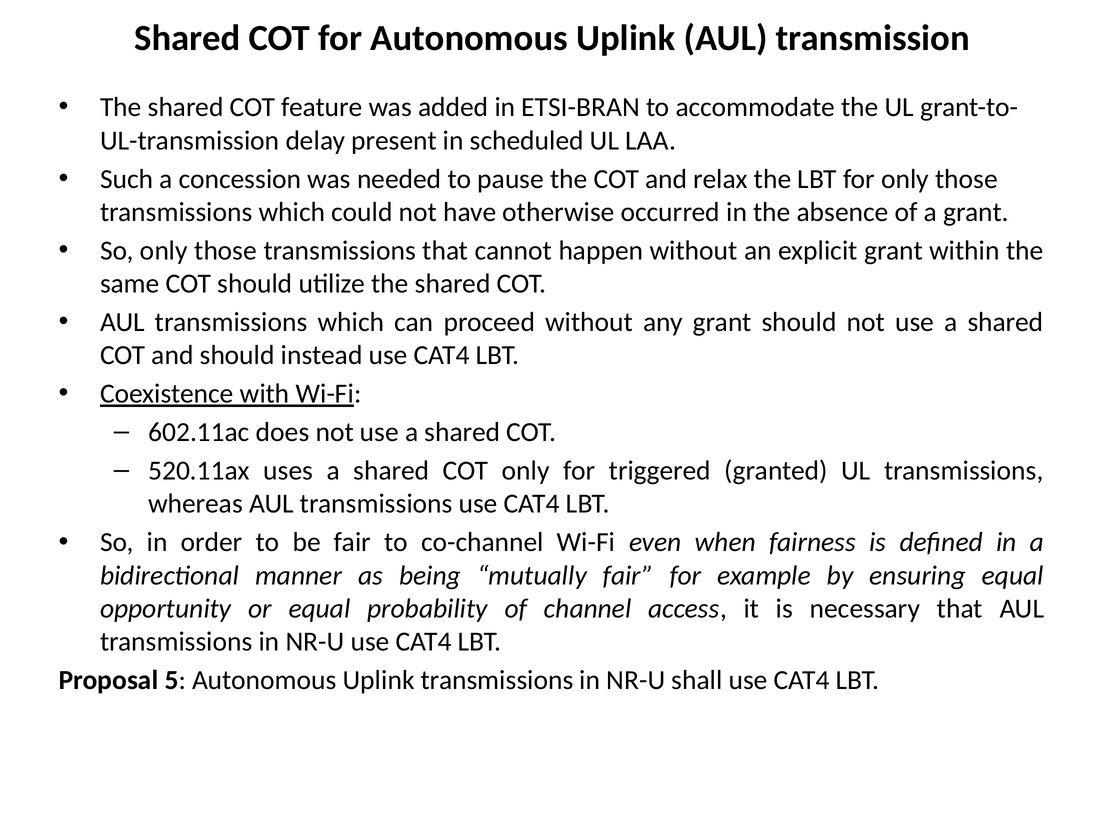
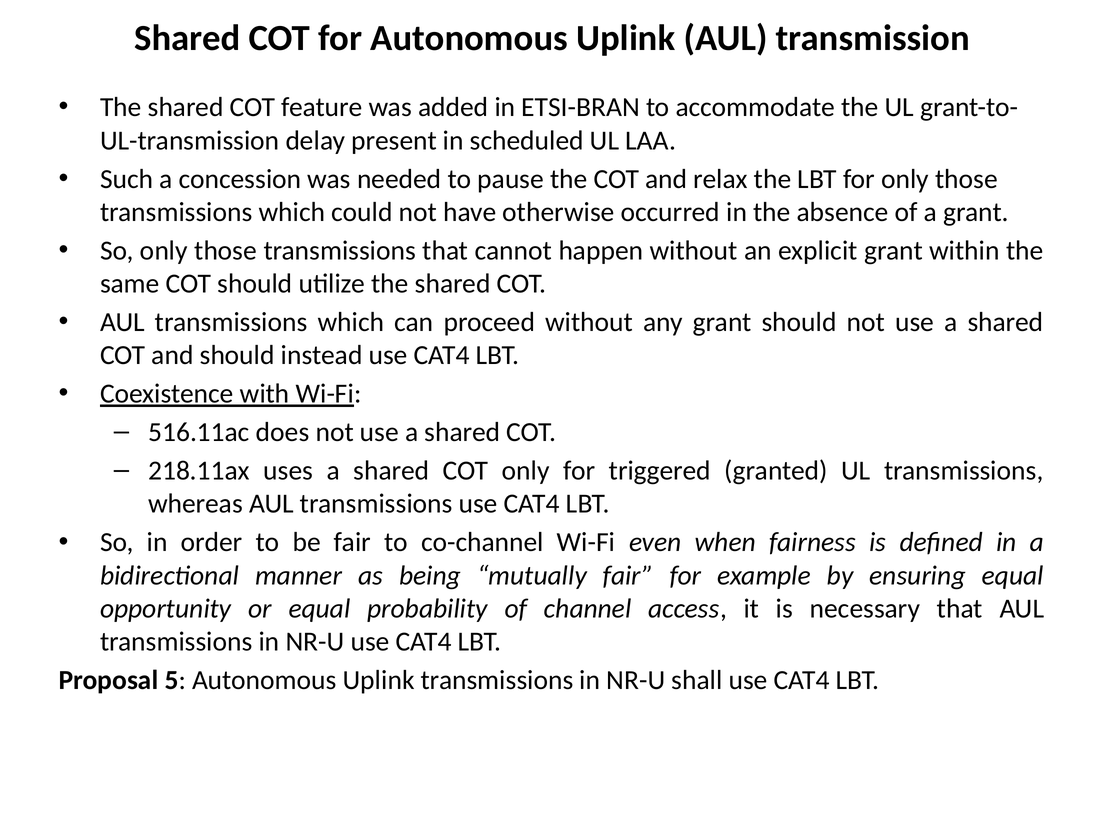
602.11ac: 602.11ac -> 516.11ac (199, 433)
520.11ax: 520.11ax -> 218.11ax (199, 471)
